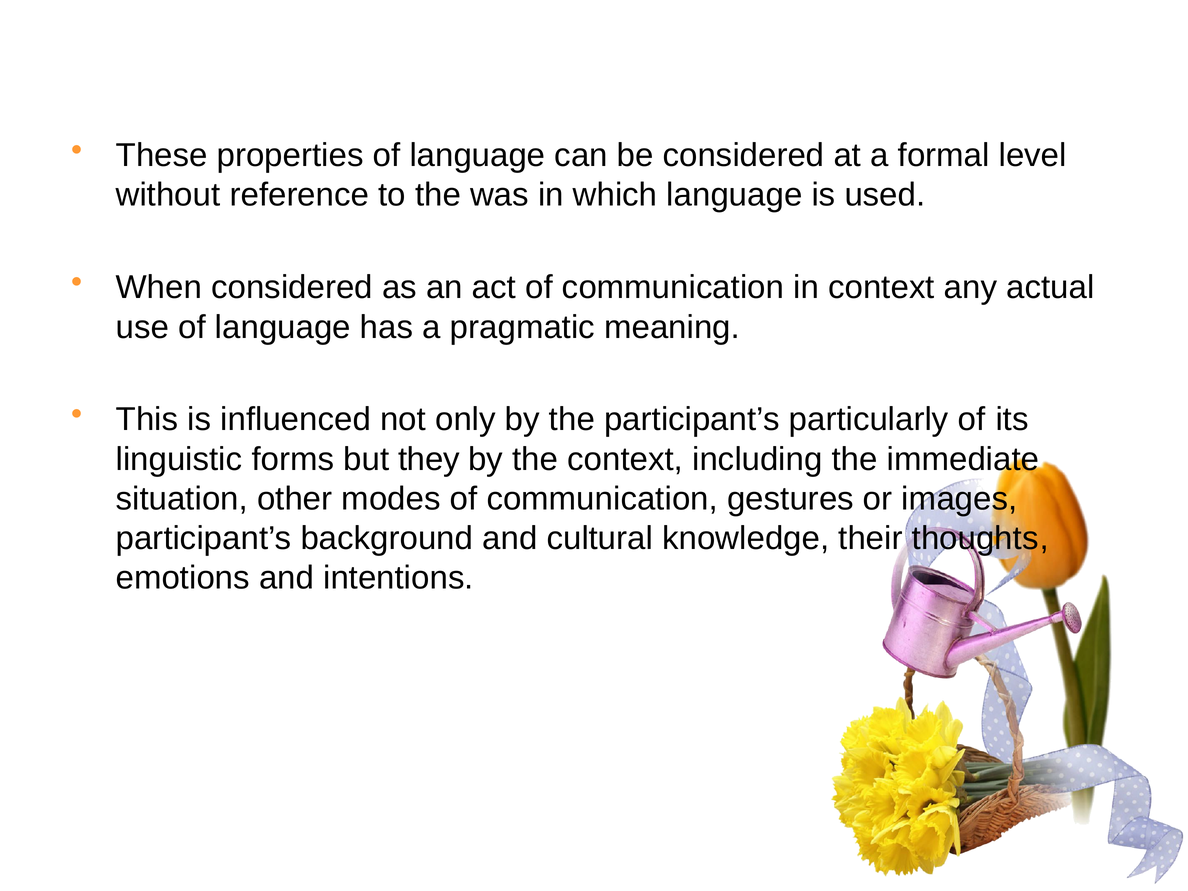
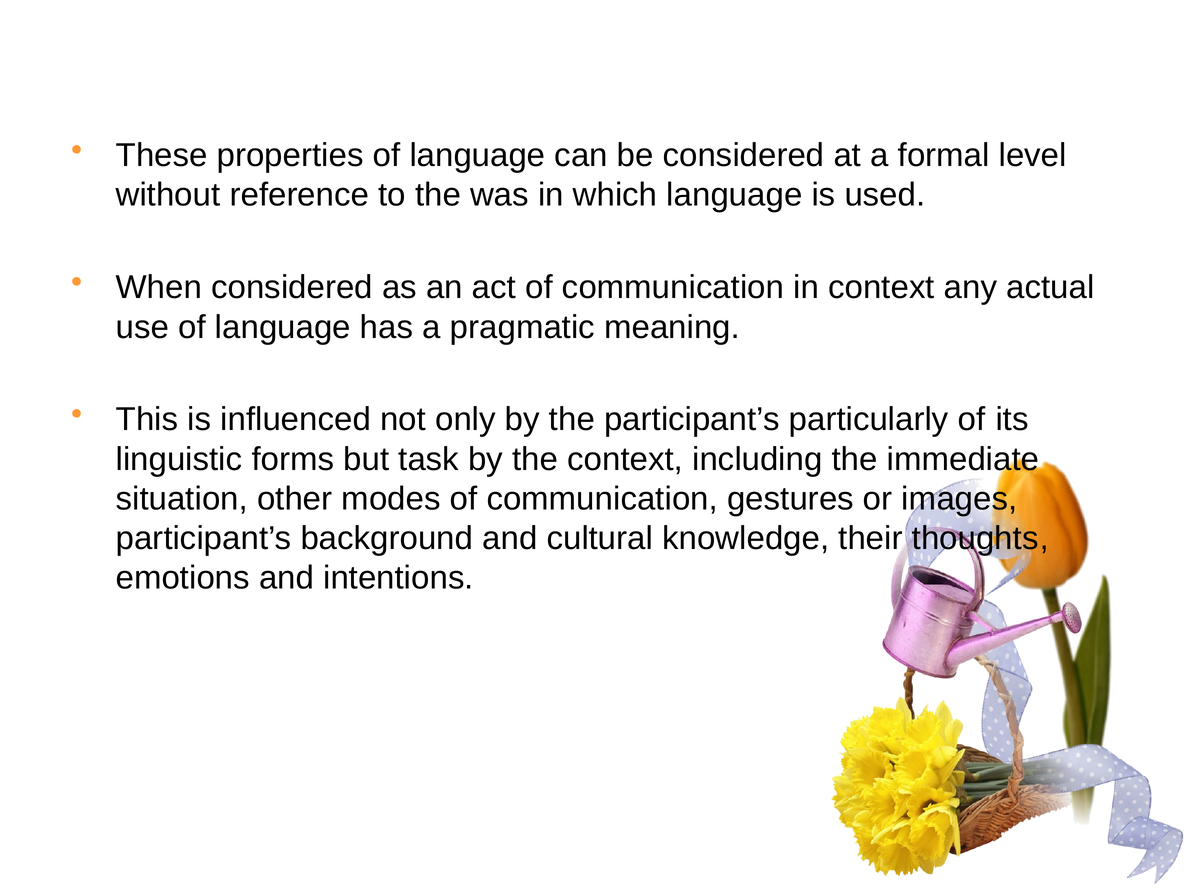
they: they -> task (429, 459)
